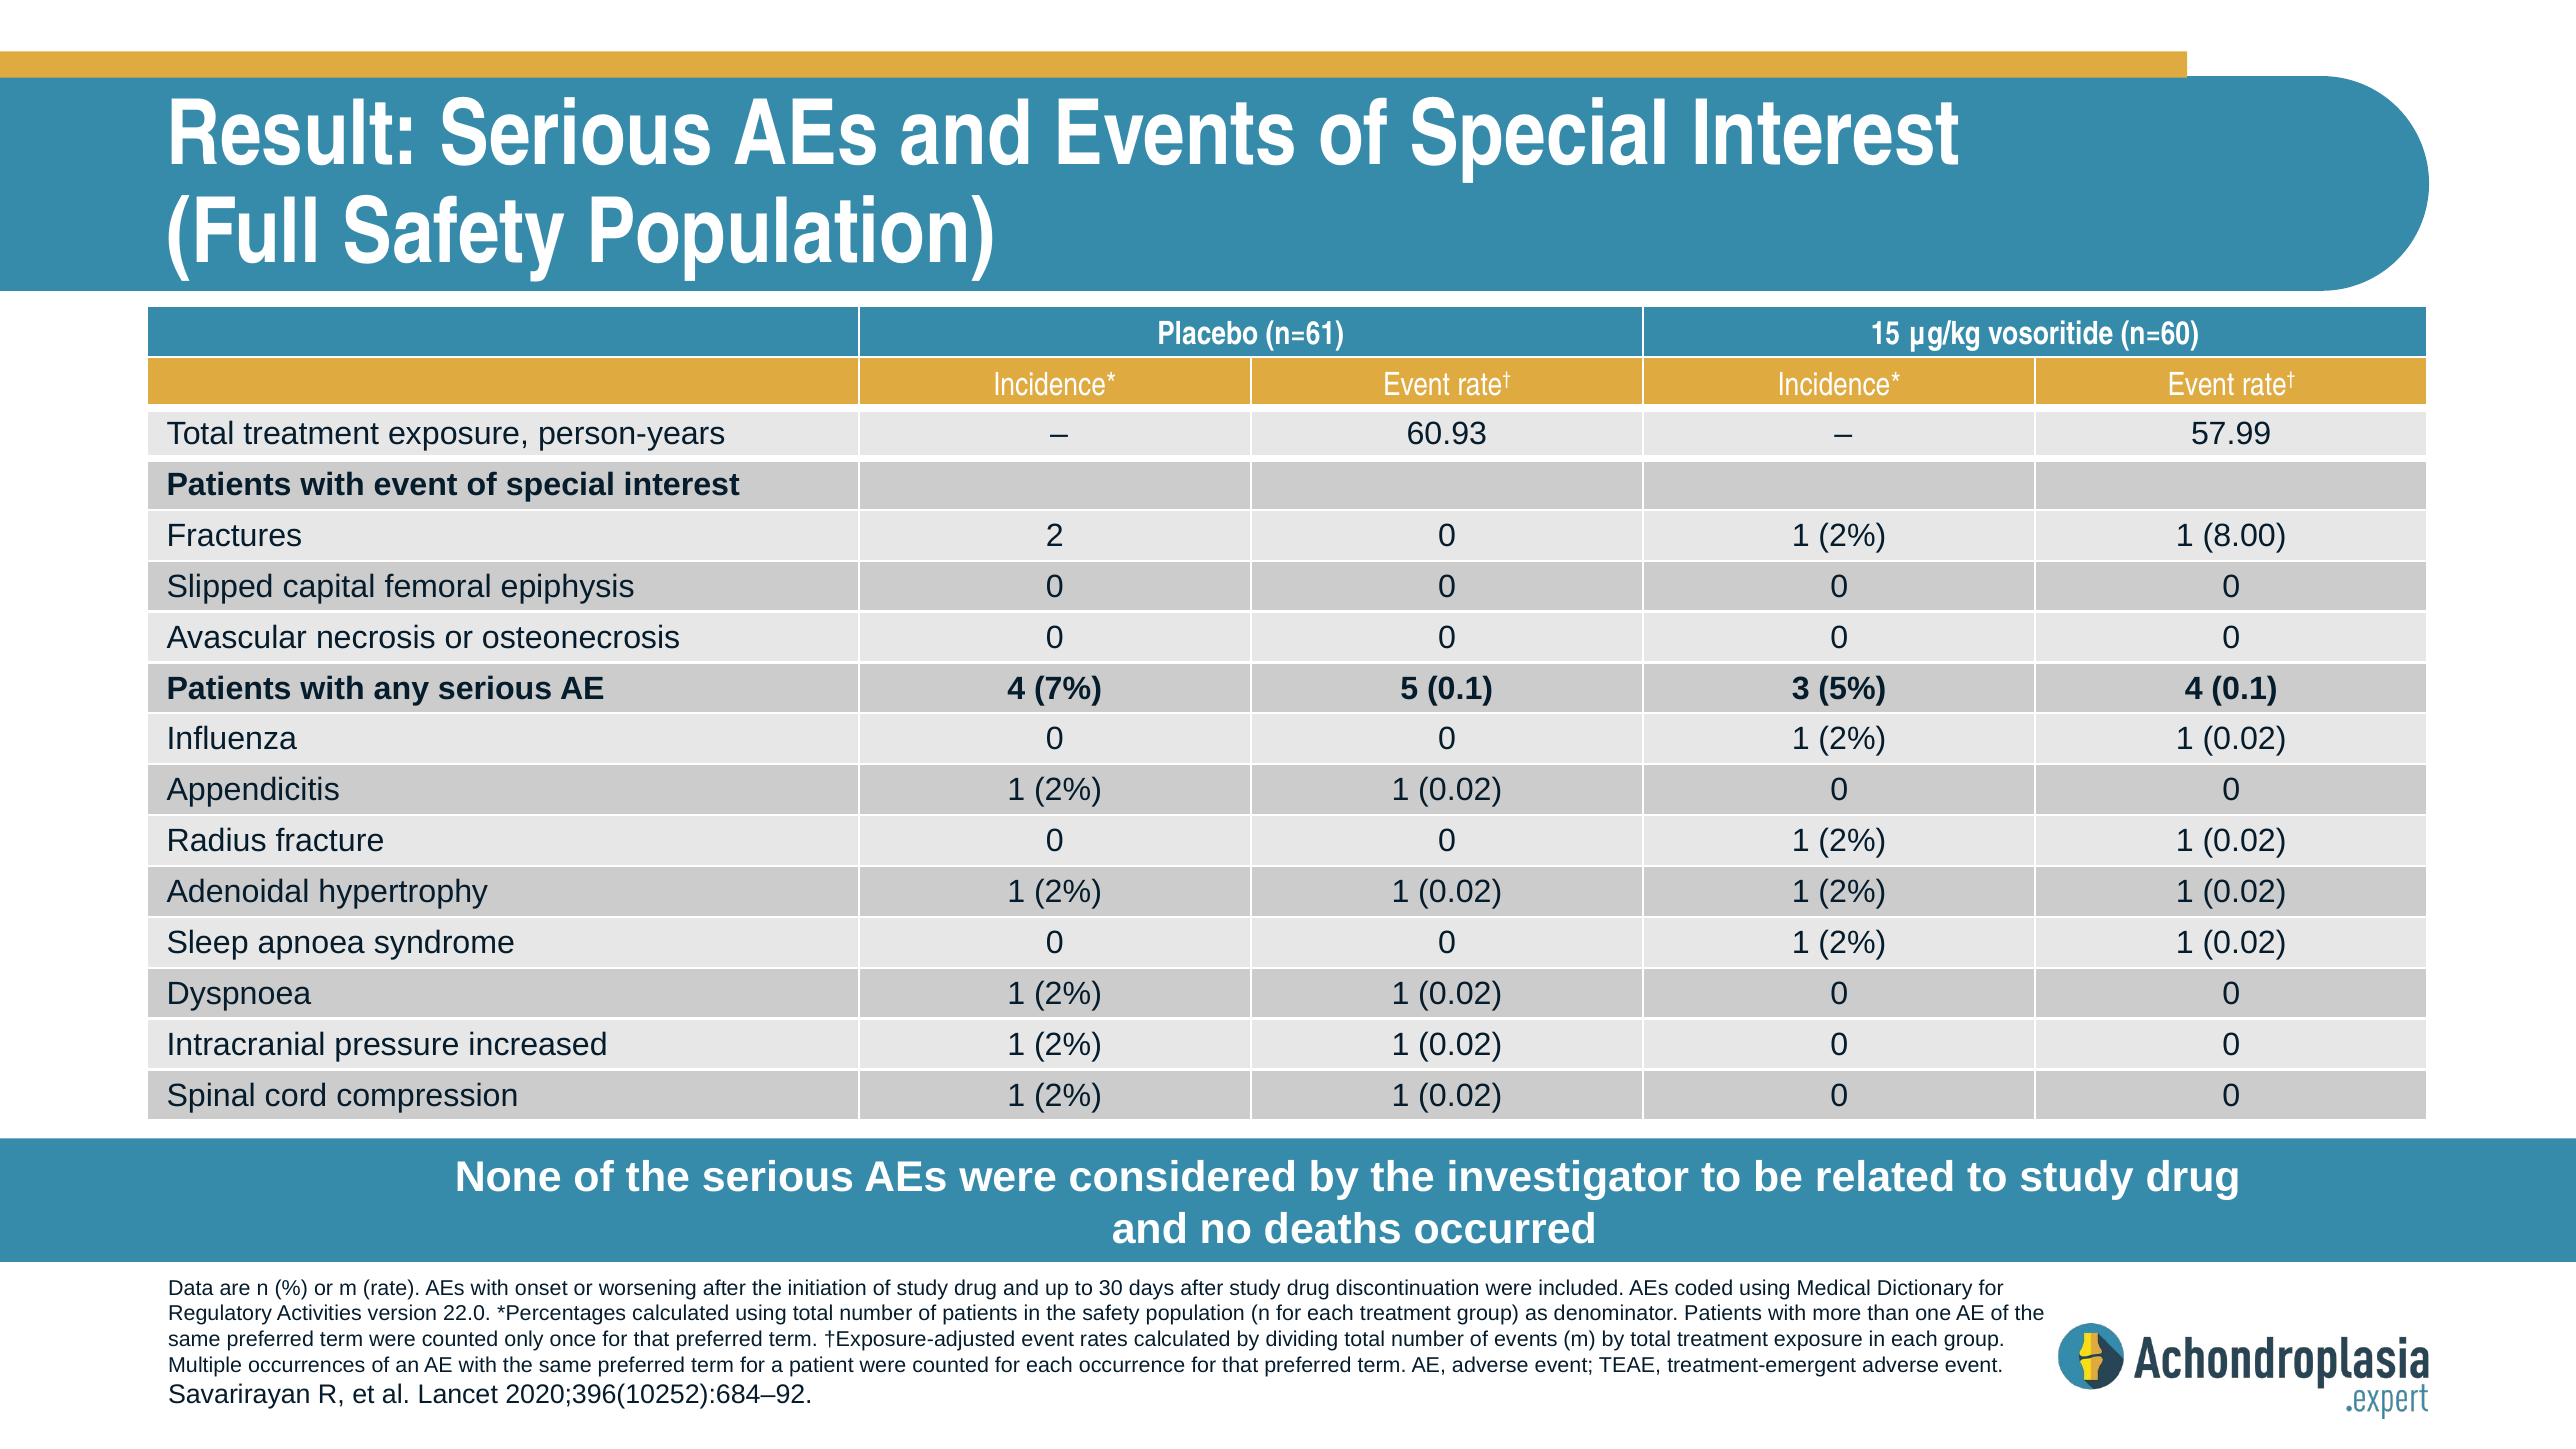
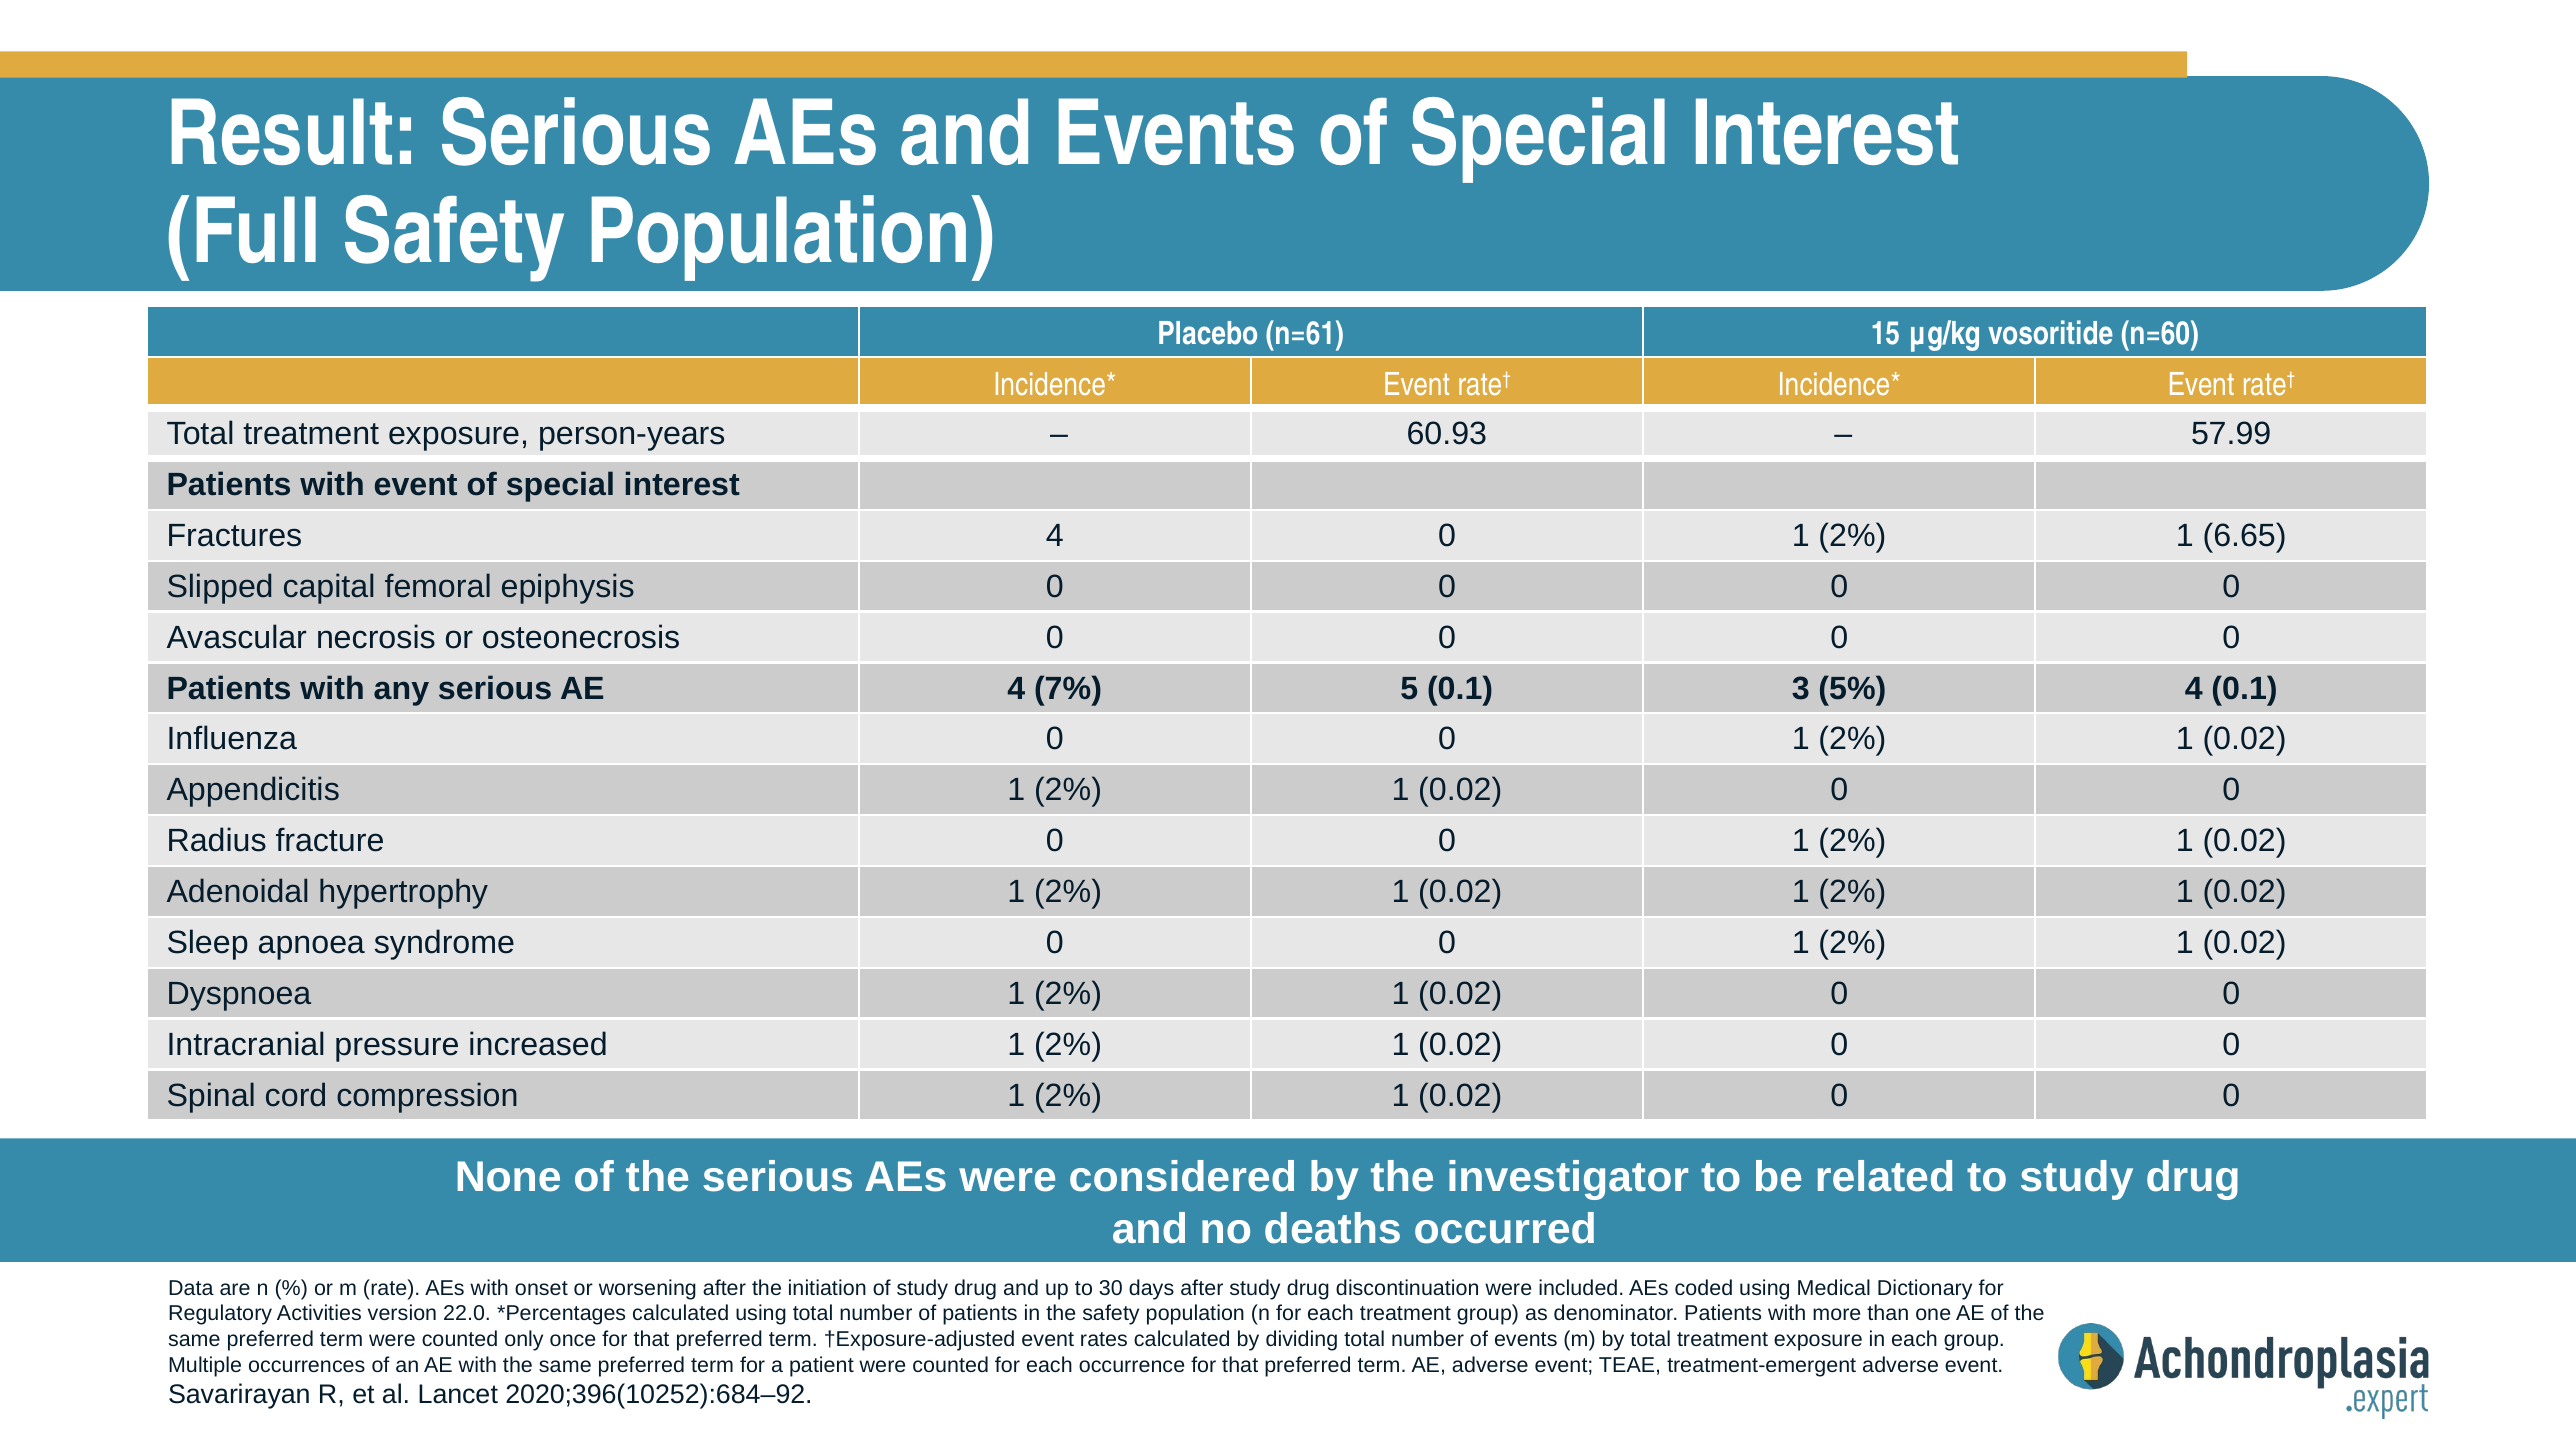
Fractures 2: 2 -> 4 (1055, 536)
8.00: 8.00 -> 6.65 (2245, 536)
